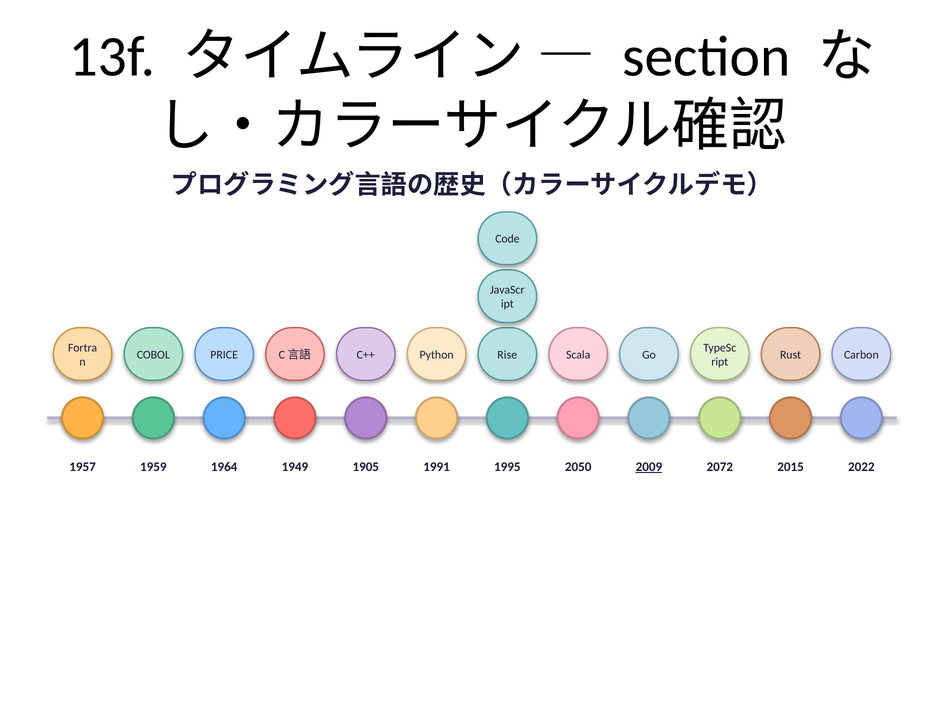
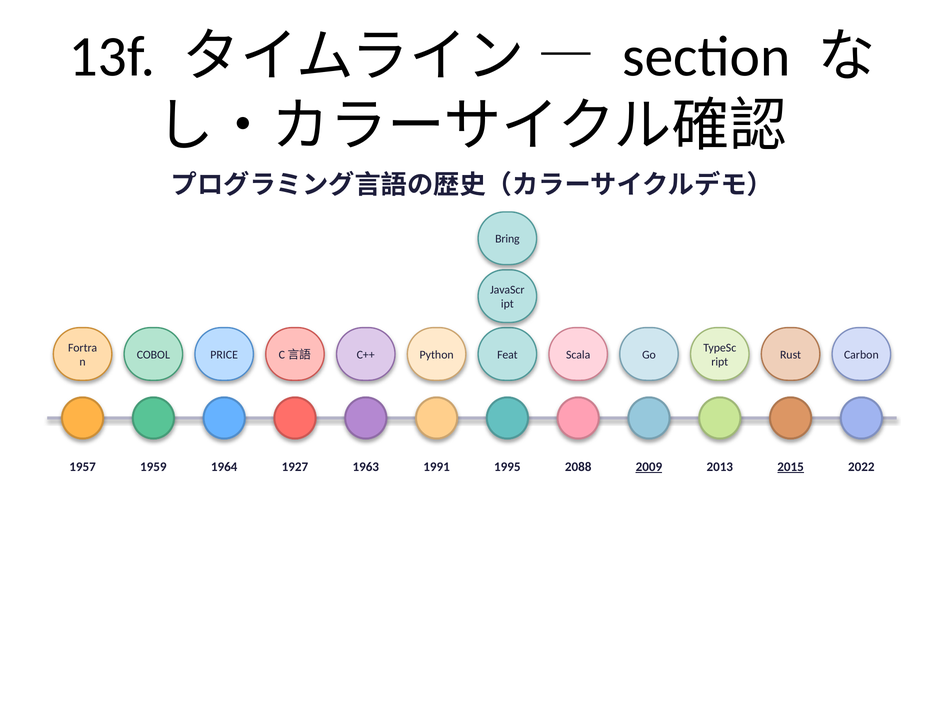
Code: Code -> Bring (507, 239)
Rise: Rise -> Feat (507, 355)
1949: 1949 -> 1927 (295, 467)
1905: 1905 -> 1963 (366, 467)
2050: 2050 -> 2088 (578, 467)
2072: 2072 -> 2013 (720, 467)
2015 underline: none -> present (791, 467)
